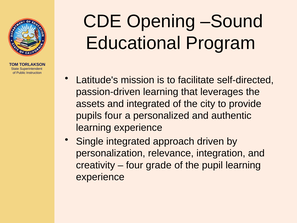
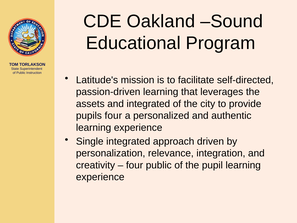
Opening: Opening -> Oakland (161, 21)
four grade: grade -> public (159, 165)
